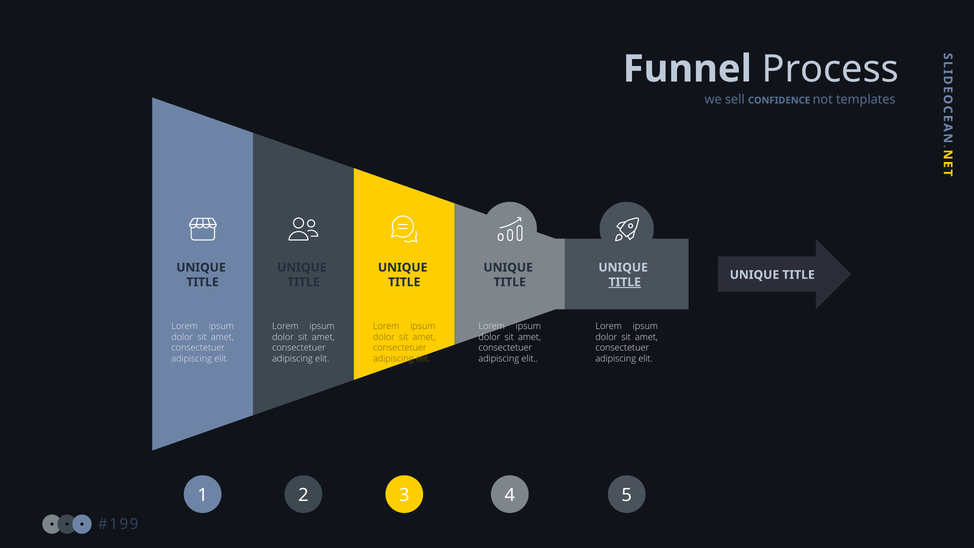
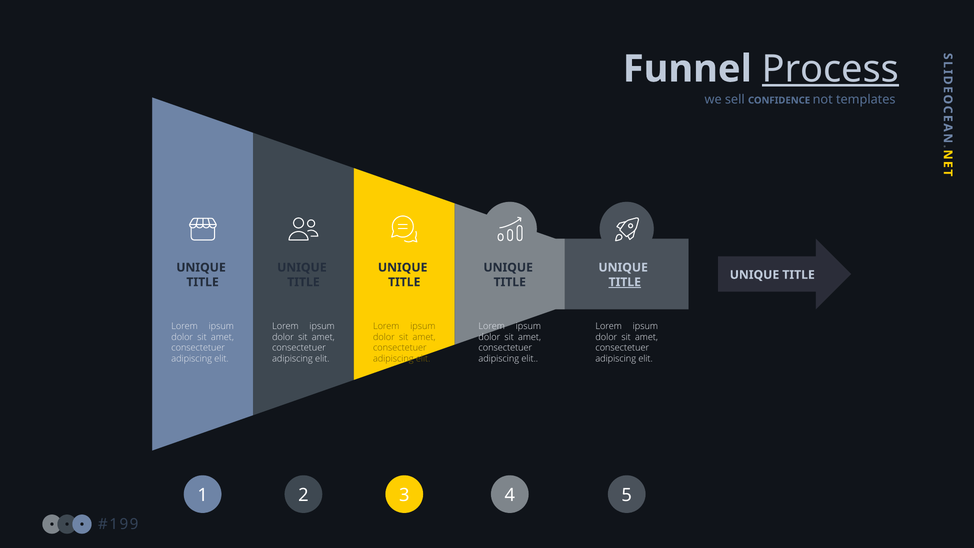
Process underline: none -> present (830, 69)
